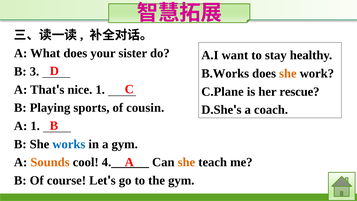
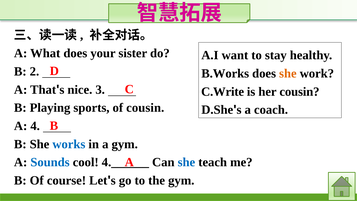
3: 3 -> 2 (34, 71)
nice 1: 1 -> 3 (100, 90)
C.Plane: C.Plane -> C.Write (223, 92)
her rescue: rescue -> cousin (299, 92)
A 1: 1 -> 4 (35, 126)
Sounds colour: orange -> blue (50, 162)
she colour: orange -> blue (186, 162)
